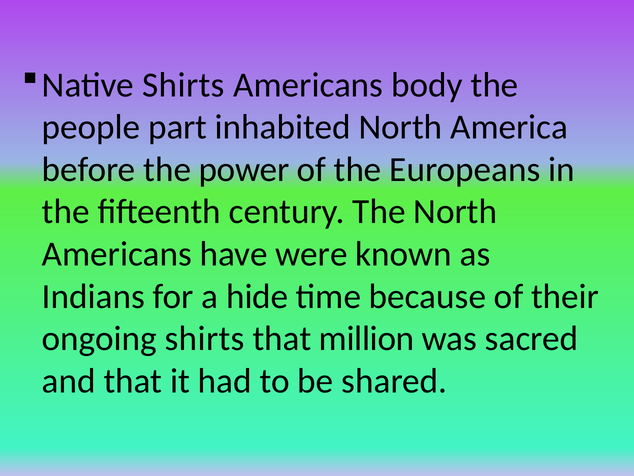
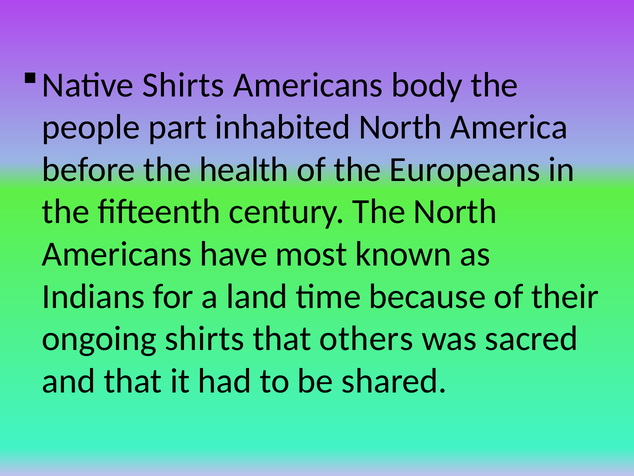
power: power -> health (244, 169)
were: were -> most (311, 254)
hide: hide -> land (257, 296)
million: million -> others (366, 338)
